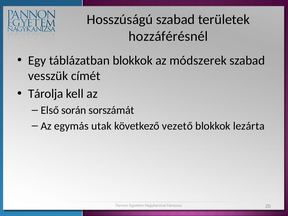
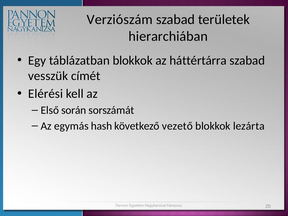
Hosszúságú: Hosszúságú -> Verziószám (120, 19)
hozzáférésnél: hozzáférésnél -> hierarchiában (168, 36)
módszerek: módszerek -> háttértárra (198, 60)
Tárolja: Tárolja -> Elérési (46, 94)
utak: utak -> hash (102, 126)
